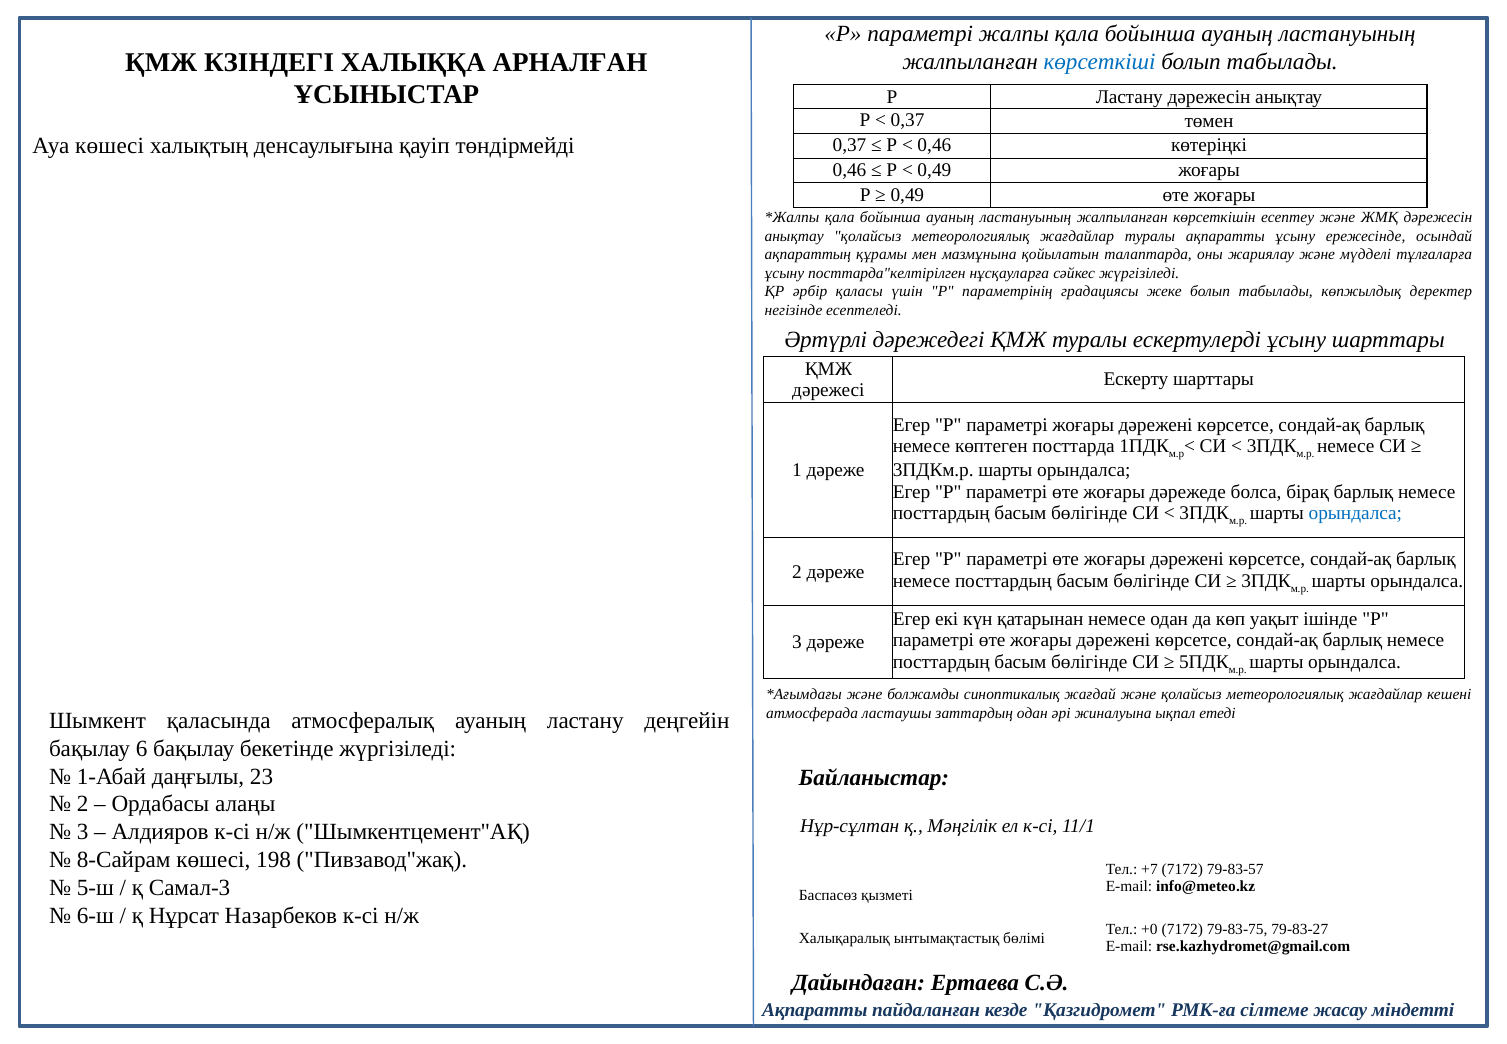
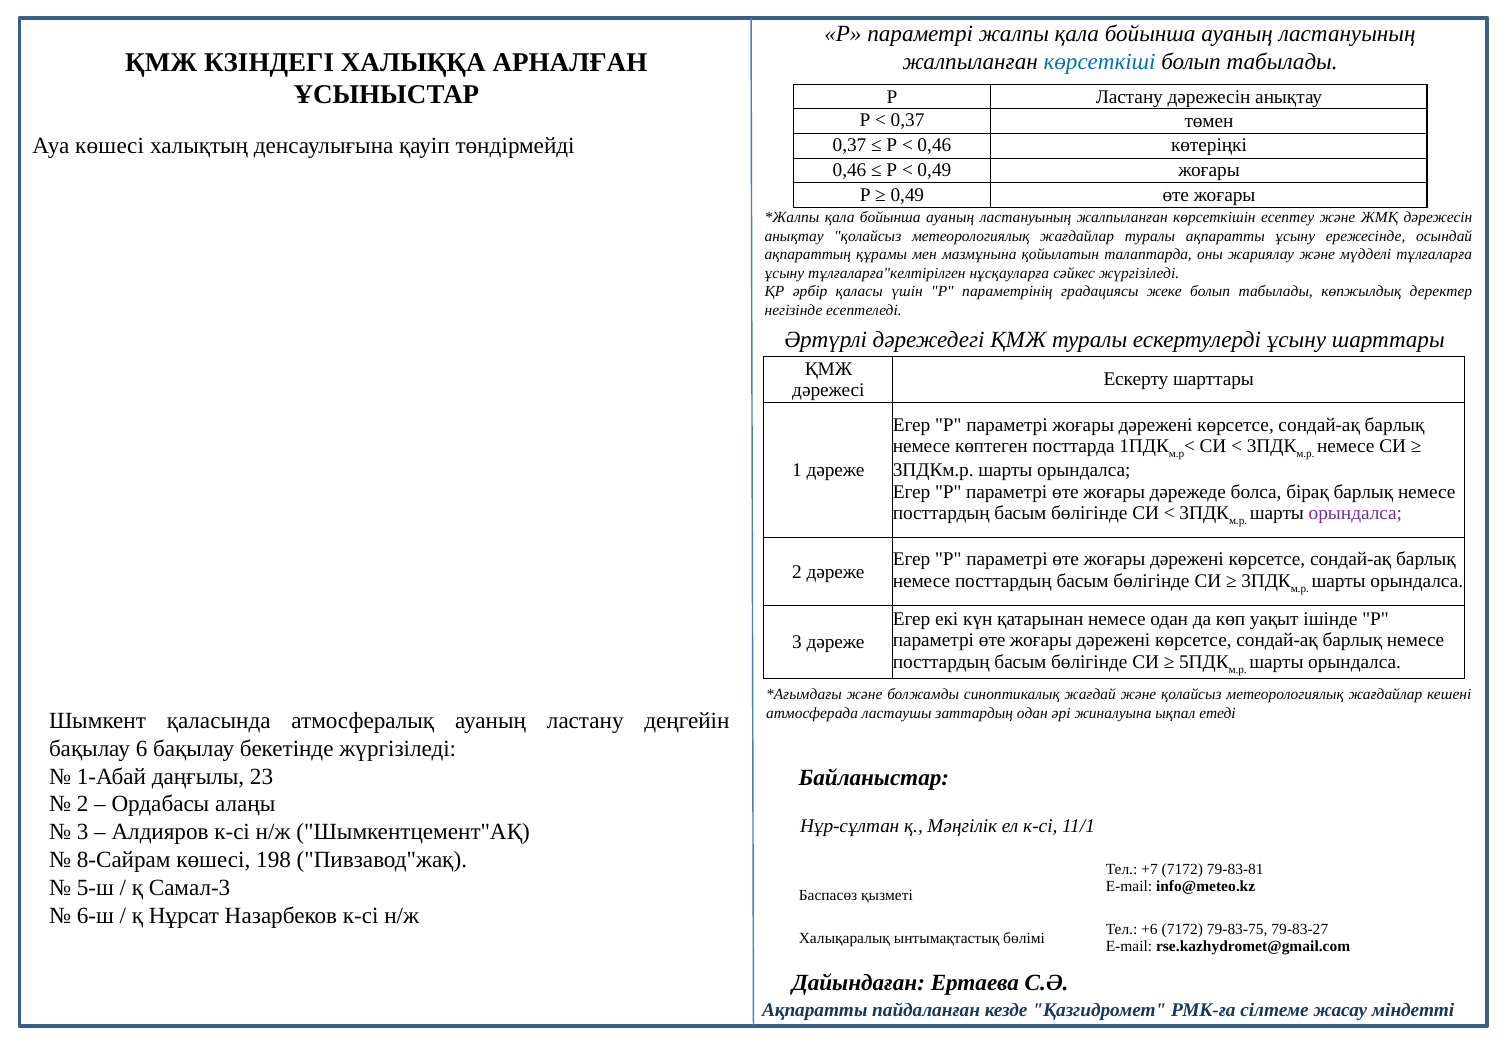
посттарда"келтірілген: посттарда"келтірілген -> тұлғаларға"келтірілген (887, 273)
орындалса colour: blue -> purple (1355, 513)
79-83-57: 79-83-57 -> 79-83-81 (1235, 869)
+0: +0 -> +6 (1149, 929)
